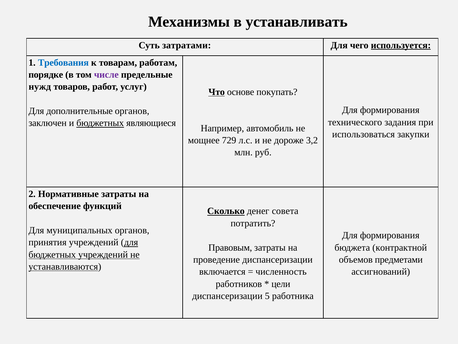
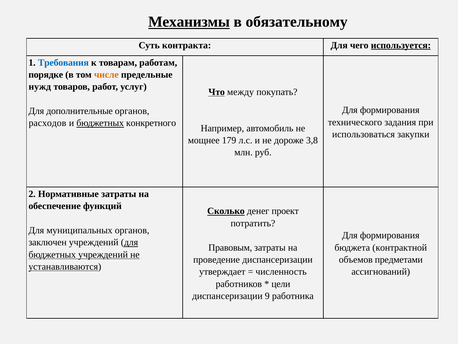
Механизмы underline: none -> present (189, 22)
устанавливать: устанавливать -> обязательному (297, 22)
затратами: затратами -> контракта (187, 45)
числе colour: purple -> orange (106, 75)
основе: основе -> между (241, 92)
заключен: заключен -> расходов (47, 123)
являющиеся: являющиеся -> конкретного (151, 123)
729: 729 -> 179 (229, 140)
3,2: 3,2 -> 3,8 (312, 140)
совета: совета -> проект (285, 211)
принятия: принятия -> заключен (48, 242)
включается: включается -> утверждает (222, 271)
5: 5 -> 9 (267, 296)
